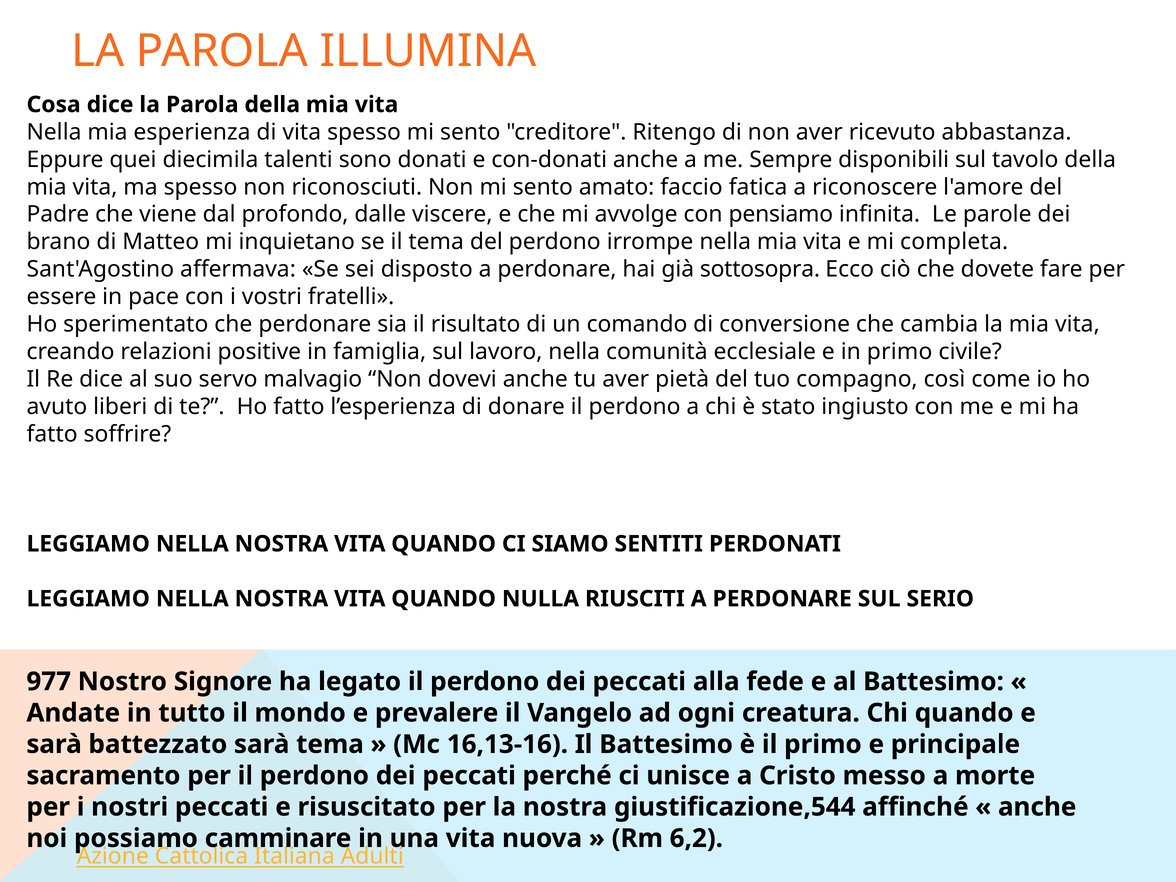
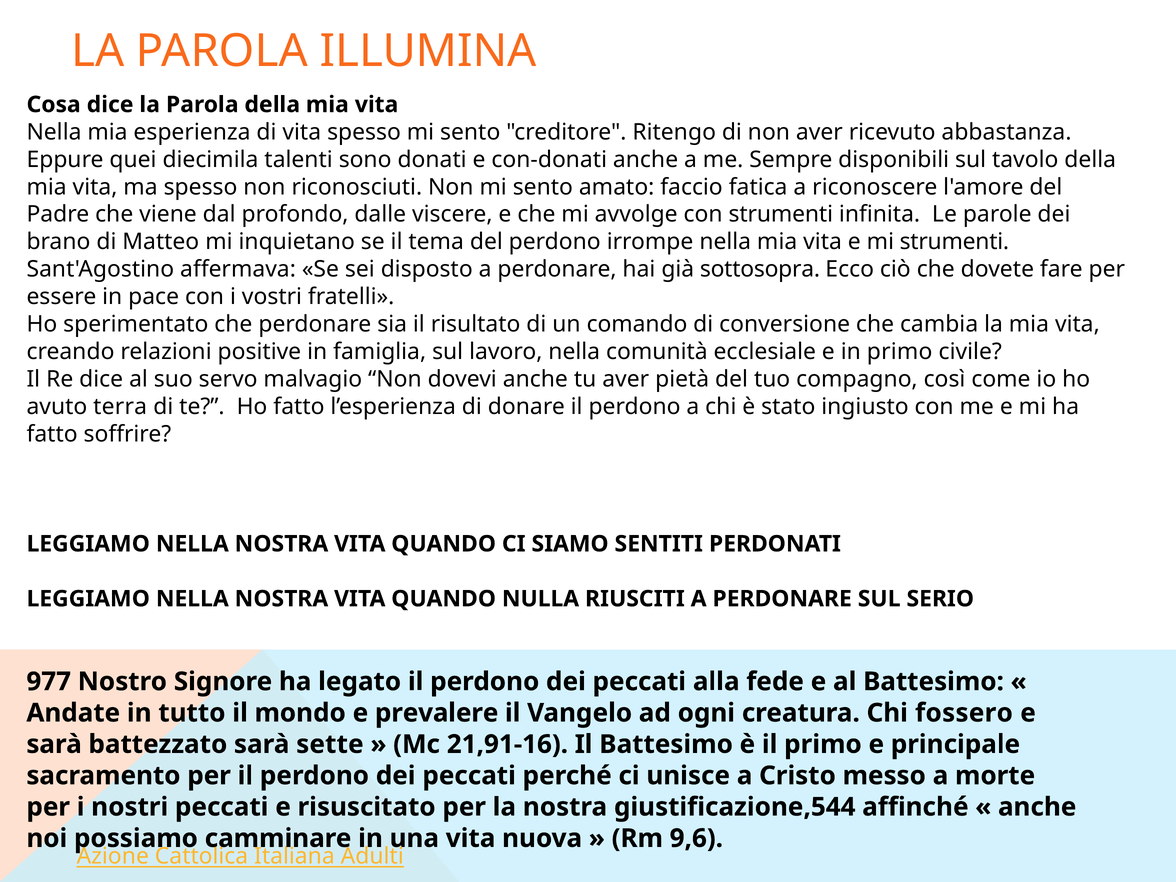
con pensiamo: pensiamo -> strumenti (781, 214)
mi completa: completa -> strumenti (954, 242)
liberi: liberi -> terra (120, 407)
Chi quando: quando -> fossero (964, 713)
sarà tema: tema -> sette (330, 744)
16,13-16: 16,13-16 -> 21,91-16 (507, 744)
6,2: 6,2 -> 9,6 (696, 838)
